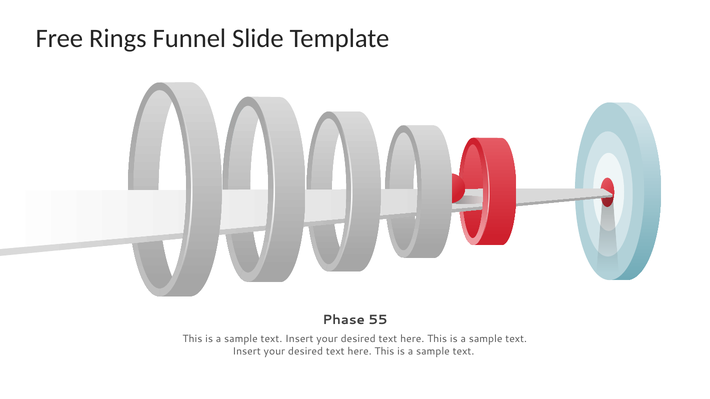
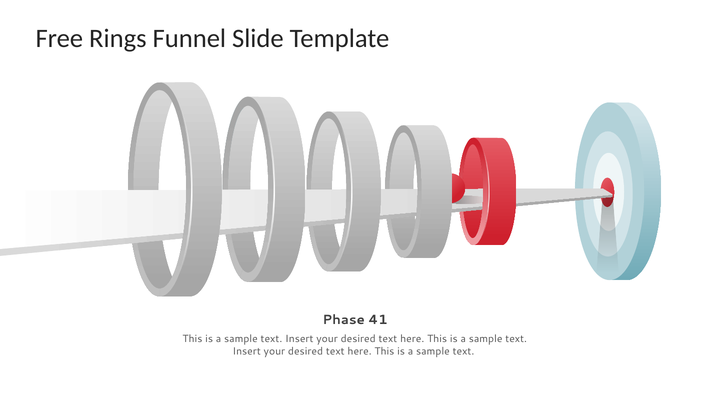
55: 55 -> 41 (378, 320)
